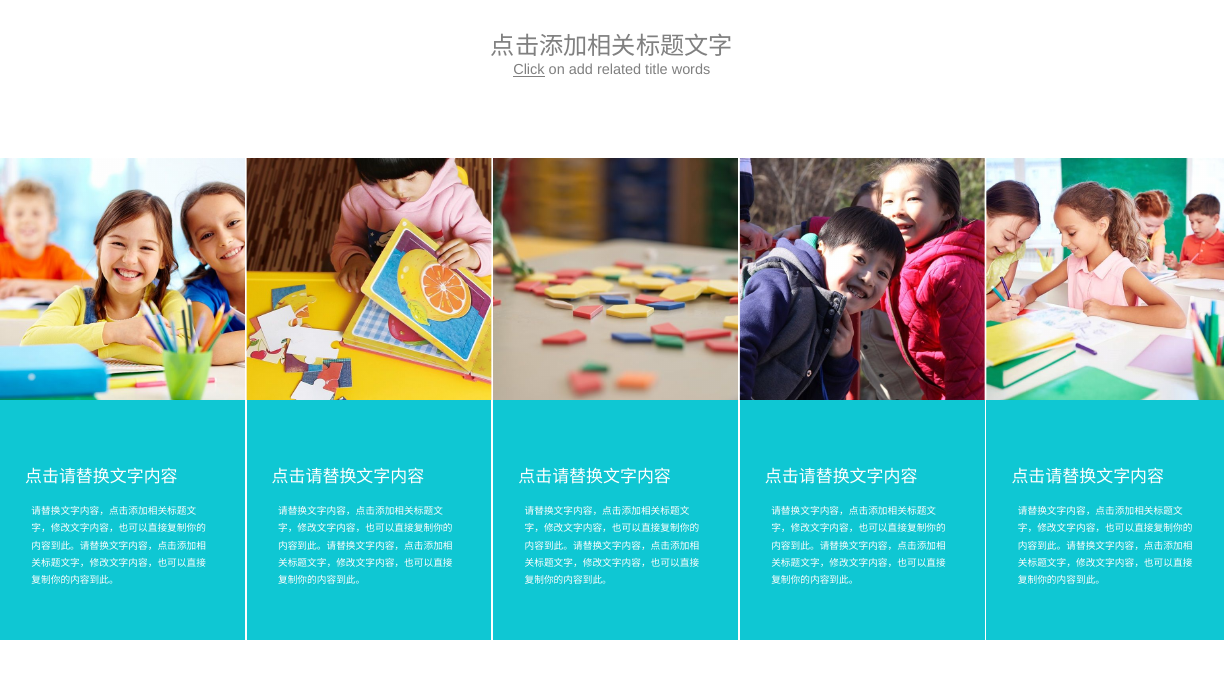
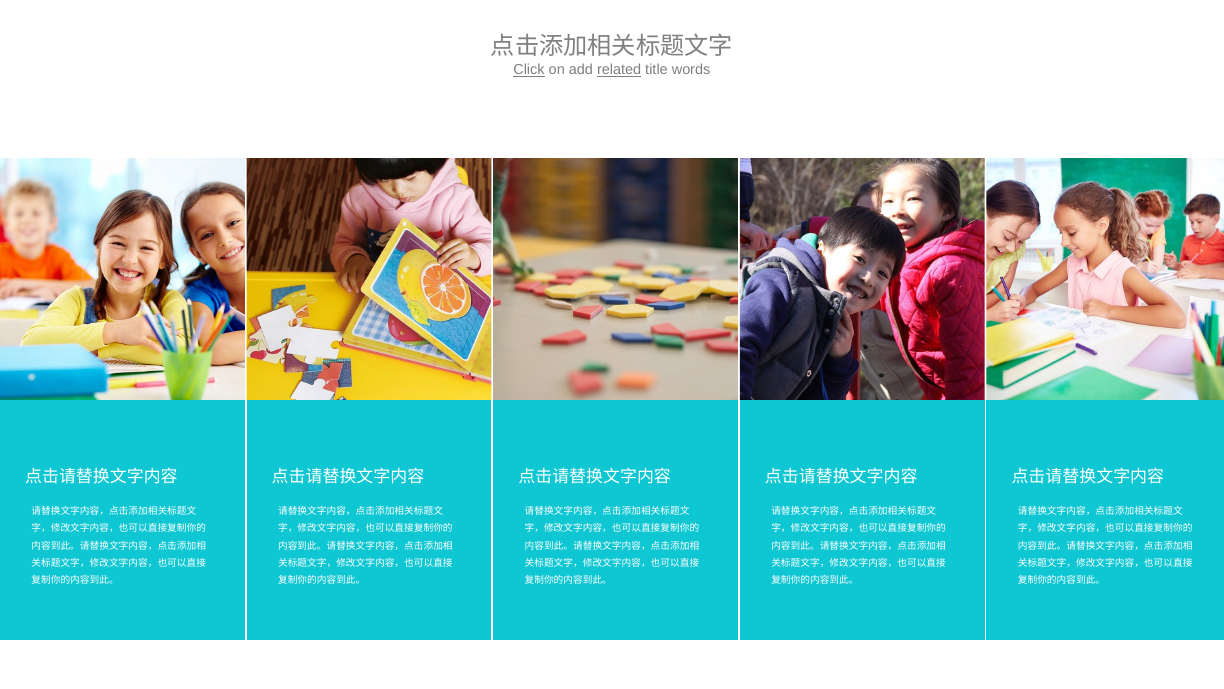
related underline: none -> present (619, 70)
